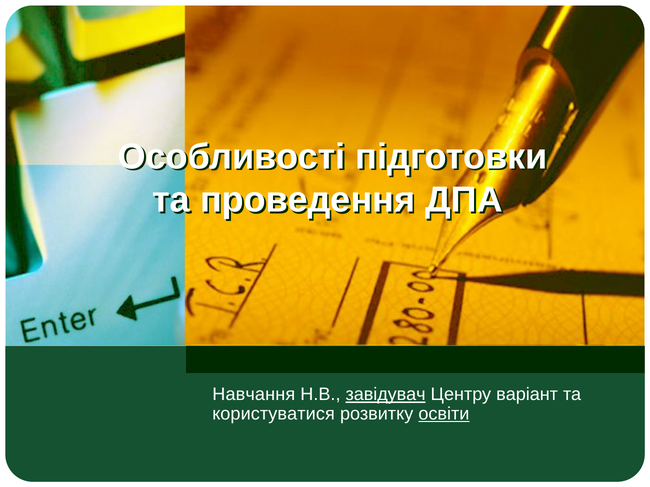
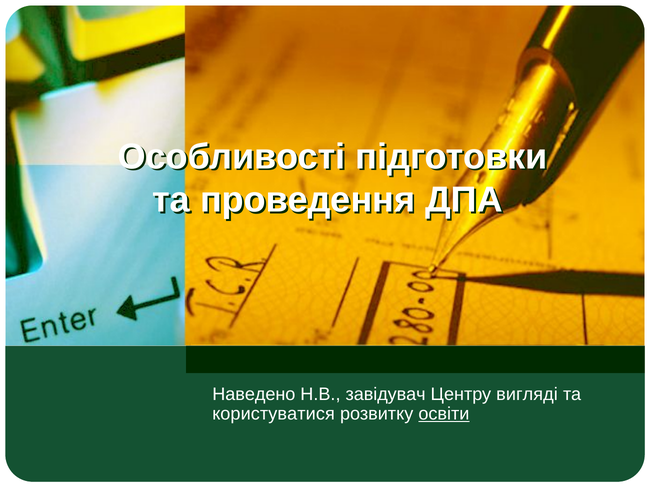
Навчання: Навчання -> Наведено (254, 395)
завідувач underline: present -> none (386, 395)
варіант: варіант -> вигляді (527, 395)
